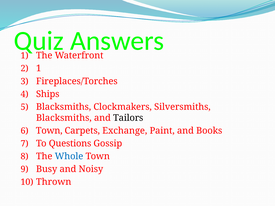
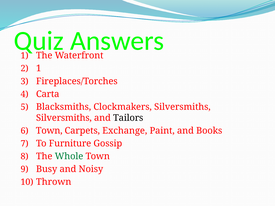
Ships: Ships -> Carta (48, 94)
Blacksmiths: Blacksmiths -> Silversmiths (64, 118)
Questions: Questions -> Furniture (70, 144)
Whole colour: blue -> green (69, 156)
